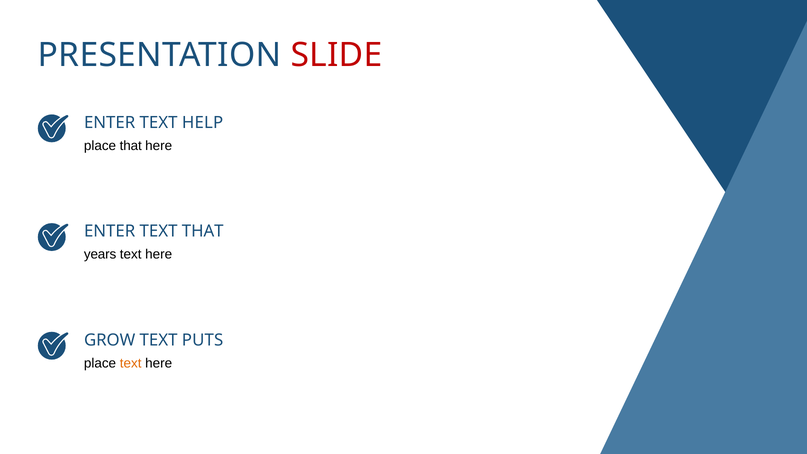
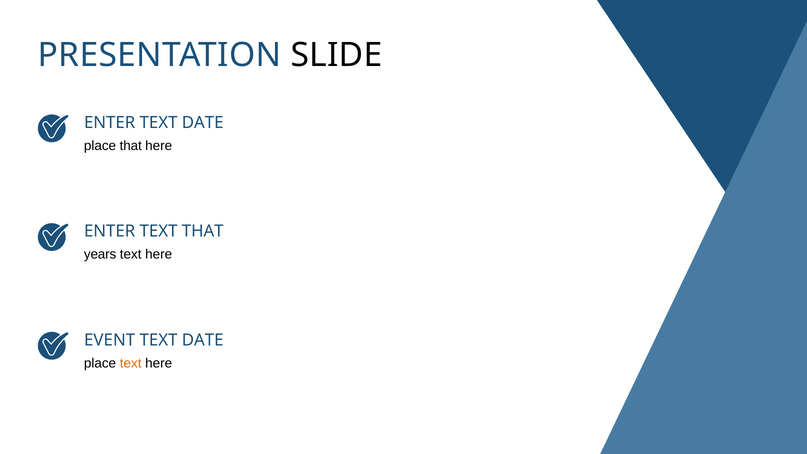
SLIDE colour: red -> black (336, 55)
ENTER TEXT HELP: HELP -> DATE (203, 123)
GROW: GROW -> EVENT (110, 340)
PUTS: PUTS -> DATE (203, 340)
